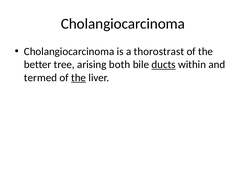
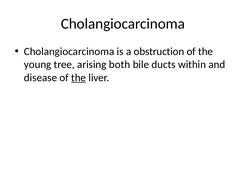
thorostrast: thorostrast -> obstruction (159, 52)
better: better -> young (38, 65)
ducts underline: present -> none (164, 65)
termed: termed -> disease (41, 78)
